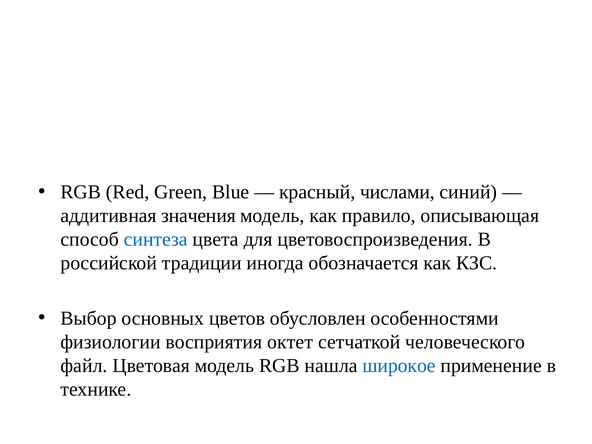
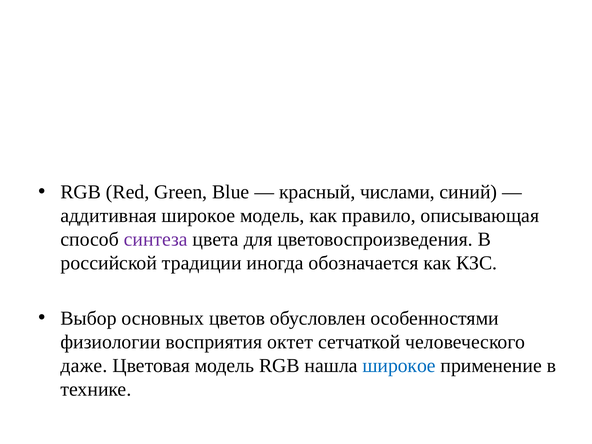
аддитивная значения: значения -> широкое (198, 216)
синтеза colour: blue -> purple (156, 239)
файл: файл -> даже (84, 366)
